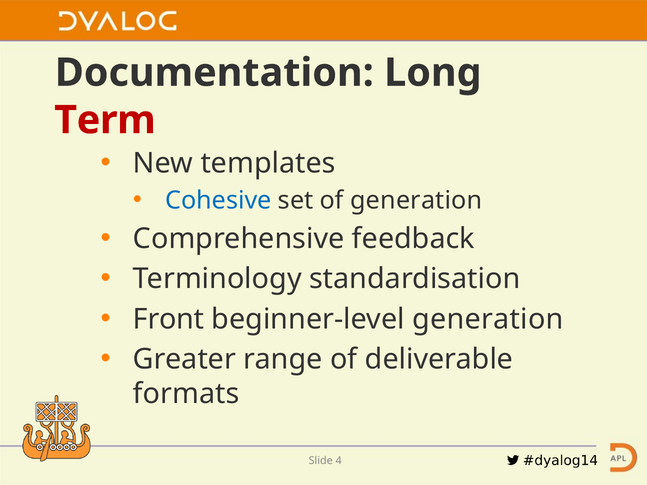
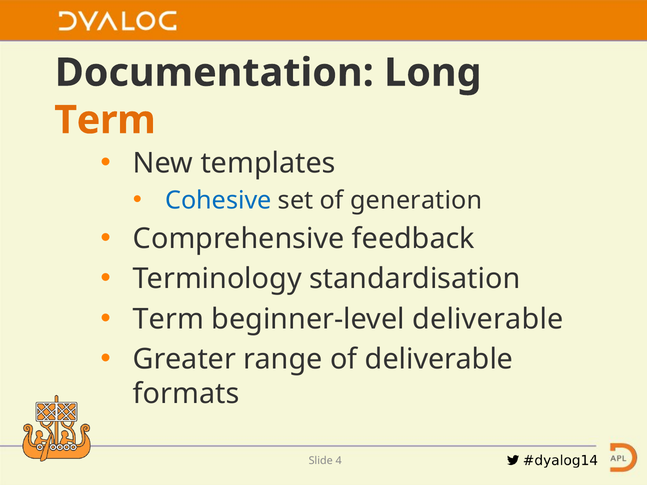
Term colour: red -> orange (105, 120)
Front: Front -> Term (168, 319)
beginner-level generation: generation -> deliverable (488, 319)
